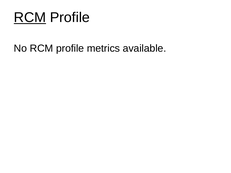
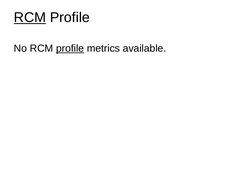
profile underline: none -> present (70, 48)
